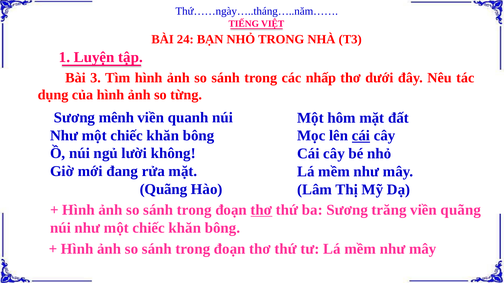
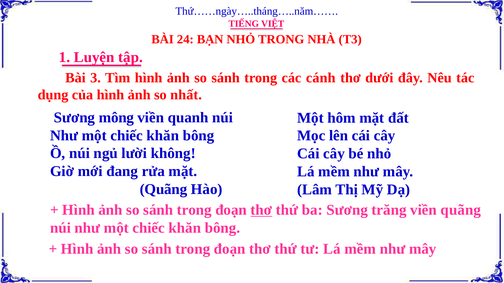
nhấp: nhấp -> cánh (321, 78)
từng: từng -> nhất (186, 95)
mênh: mênh -> mông (116, 118)
cái underline: present -> none (361, 136)
